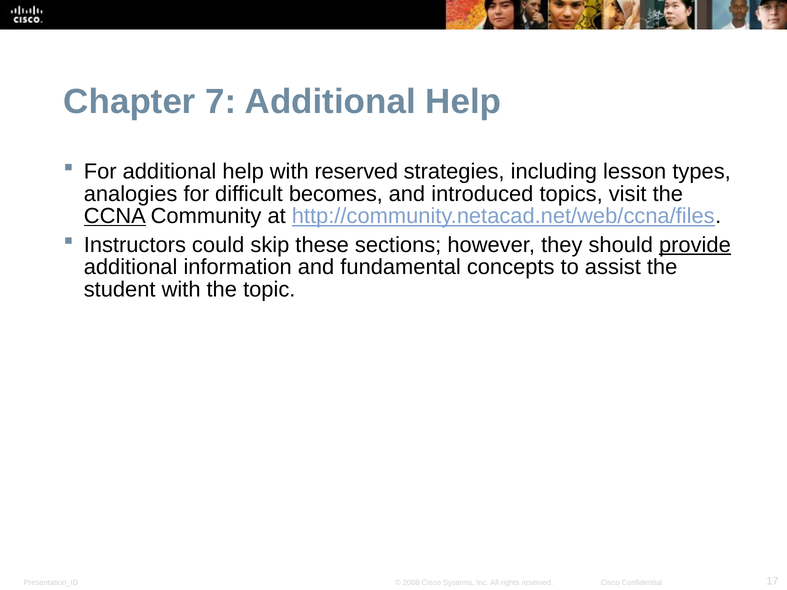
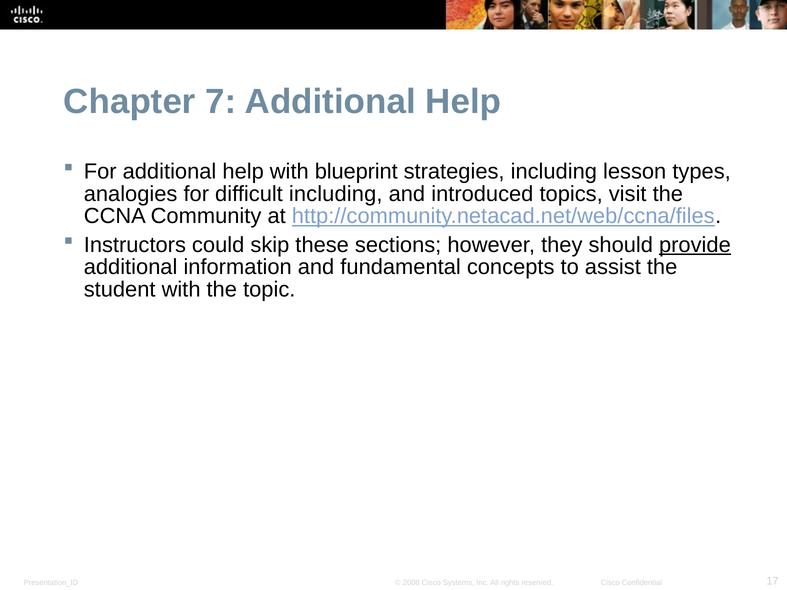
with reserved: reserved -> blueprint (356, 172)
difficult becomes: becomes -> including (336, 194)
CCNA underline: present -> none (115, 216)
